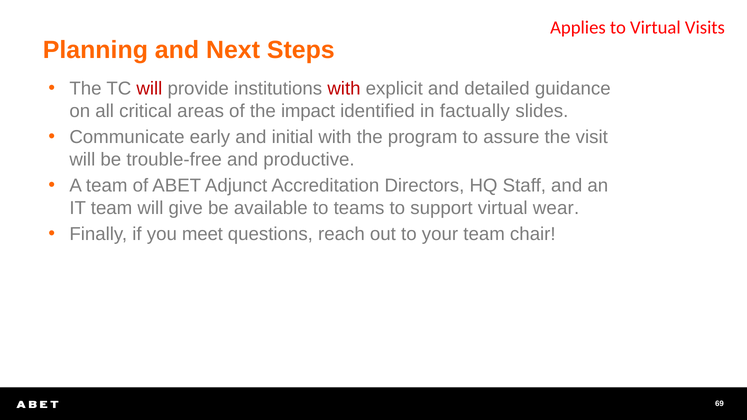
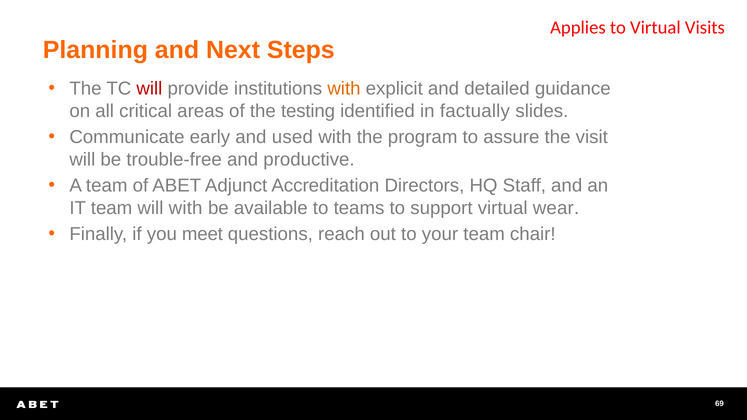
with colour: red -> orange (344, 89)
impact: impact -> testing (308, 111)
initial: initial -> used (292, 137)
will give: give -> with (186, 208)
